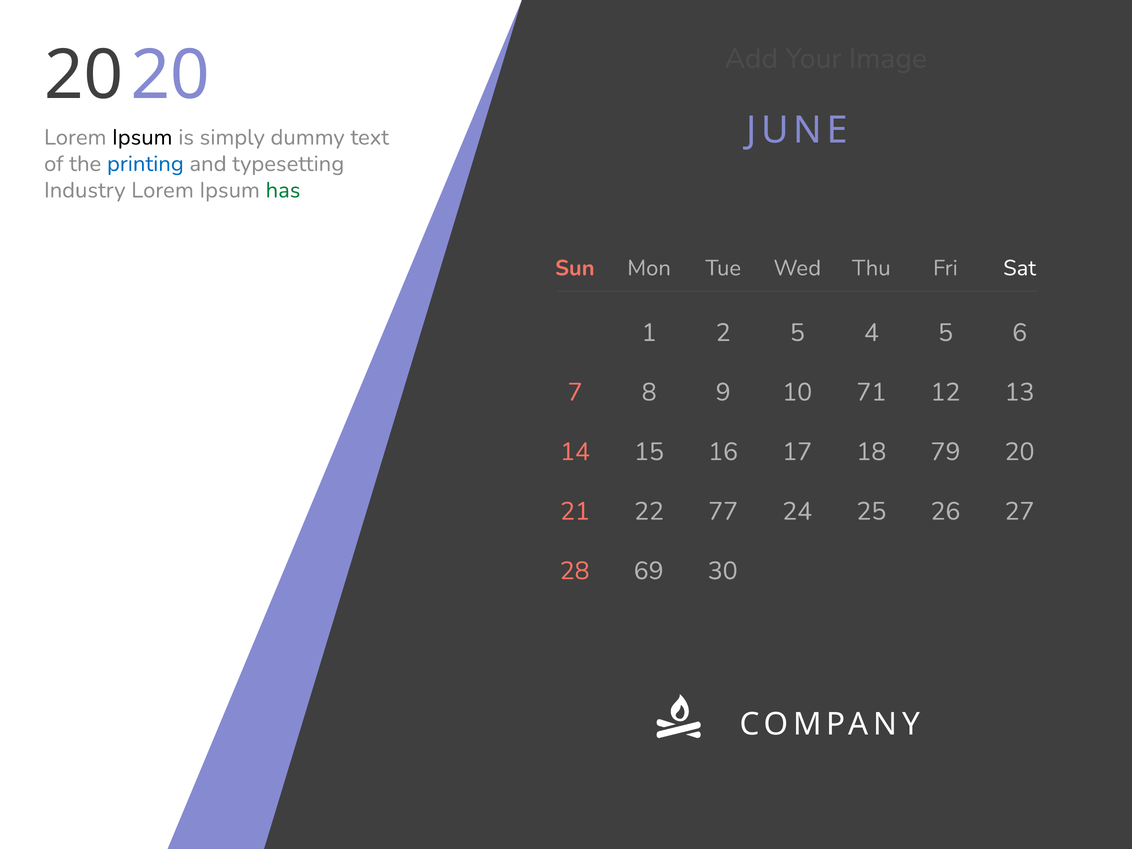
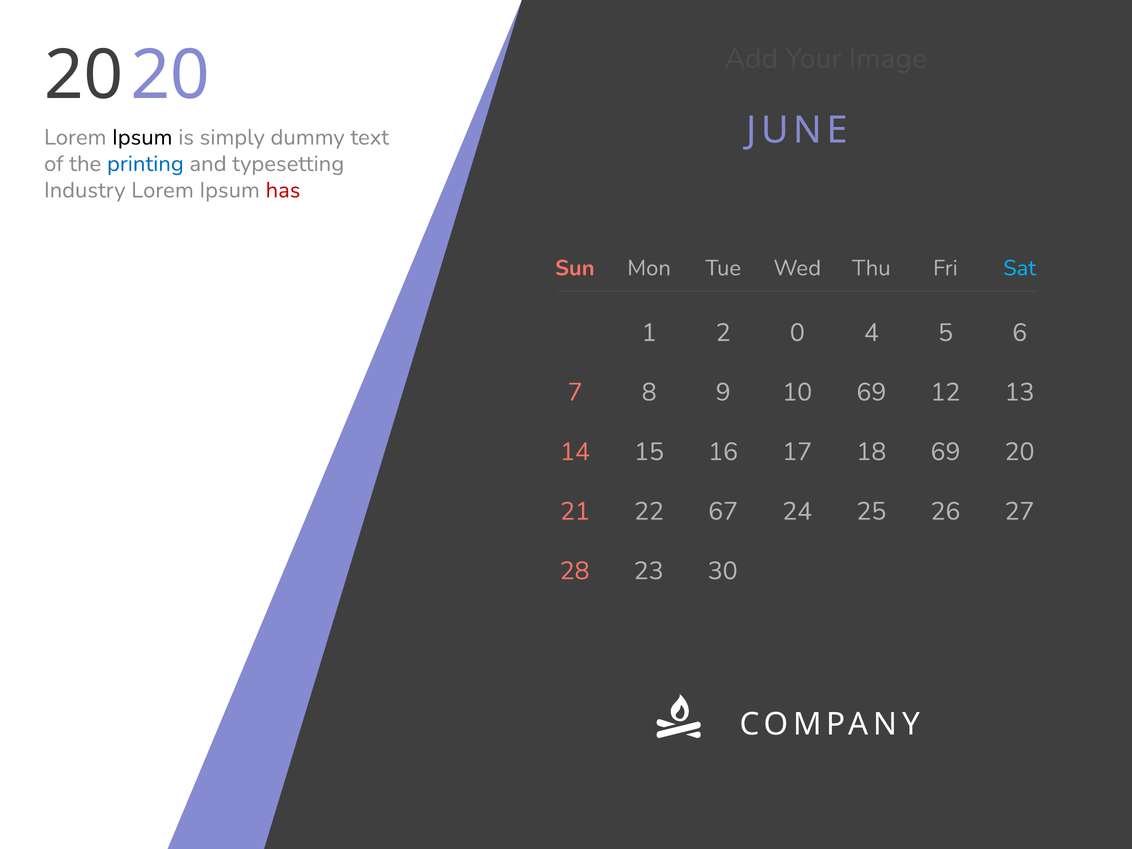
has colour: green -> red (283, 190)
Sat colour: white -> light blue (1020, 268)
2 5: 5 -> 0 (797, 333)
10 71: 71 -> 69 (871, 392)
18 79: 79 -> 69 (945, 452)
77: 77 -> 67 (723, 511)
69: 69 -> 23 (649, 571)
